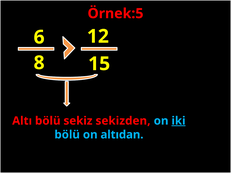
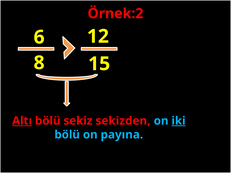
Örnek:5: Örnek:5 -> Örnek:2 (115, 14)
Altı underline: none -> present (22, 121)
altıdan: altıdan -> payına (122, 135)
